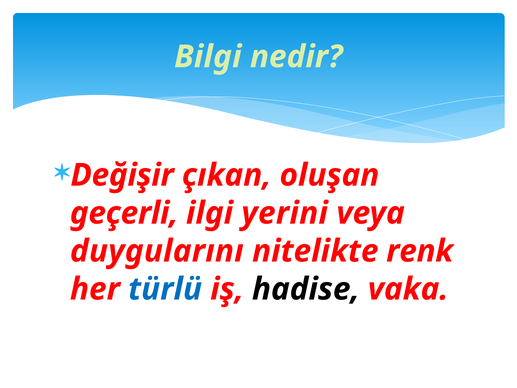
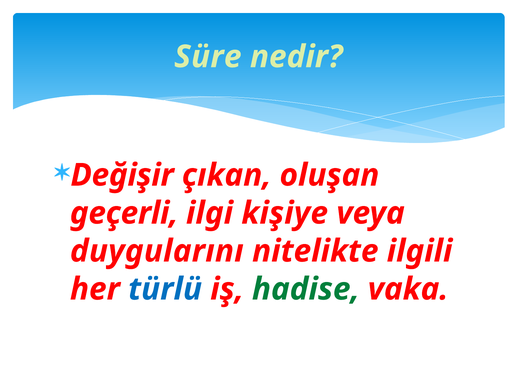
Bilgi: Bilgi -> Süre (208, 57)
yerini: yerini -> kişiye (285, 213)
renk: renk -> ilgili (420, 251)
hadise colour: black -> green (306, 289)
